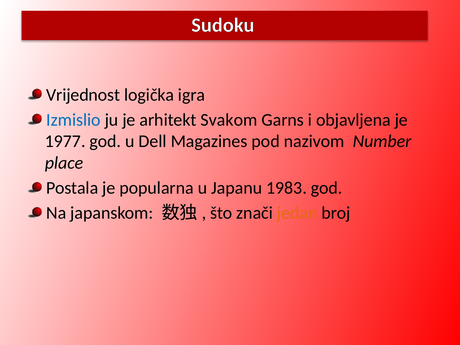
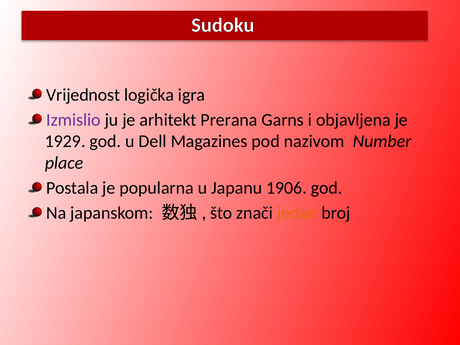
Izmislio colour: blue -> purple (73, 120)
Svakom: Svakom -> Prerana (229, 120)
1977: 1977 -> 1929 (65, 141)
1983: 1983 -> 1906 (287, 188)
